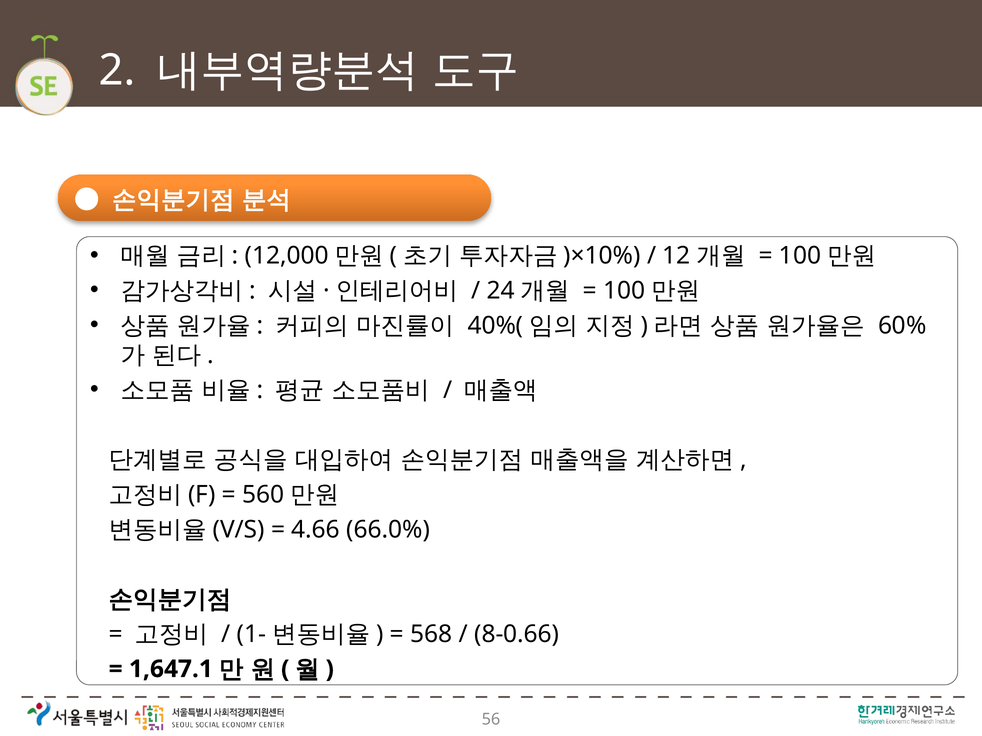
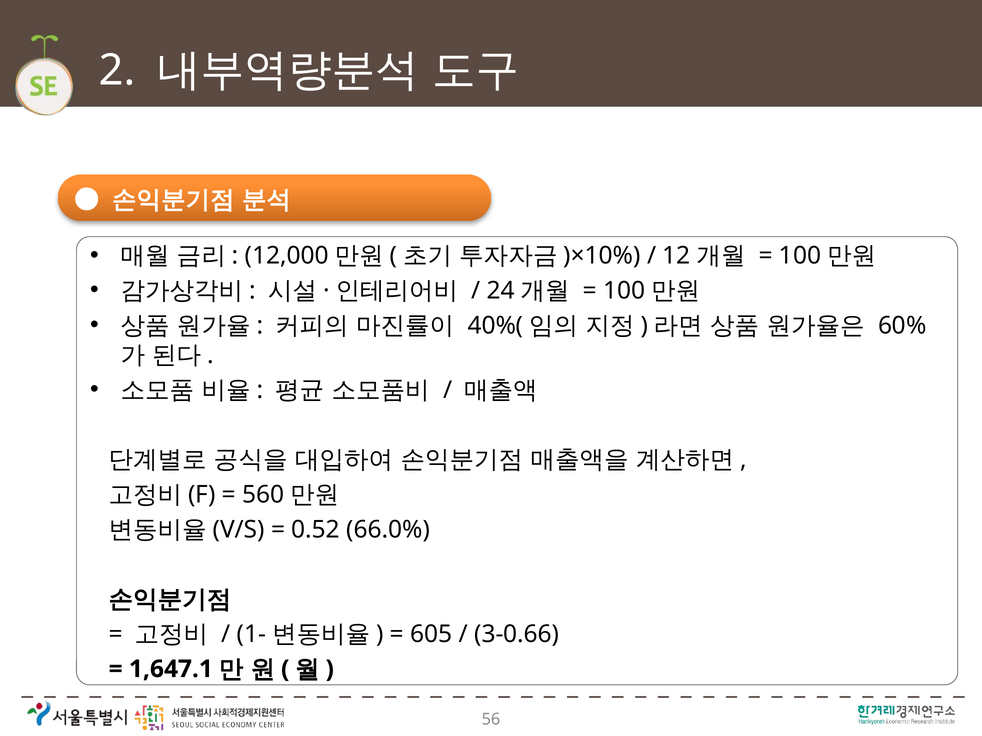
4.66: 4.66 -> 0.52 (316, 530)
568: 568 -> 605 (431, 635)
8-0.66: 8-0.66 -> 3-0.66 (517, 635)
